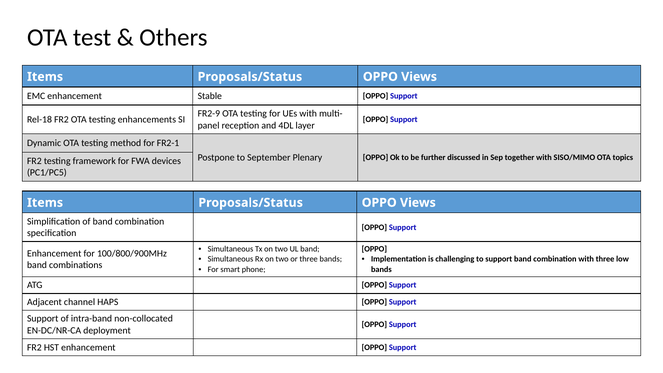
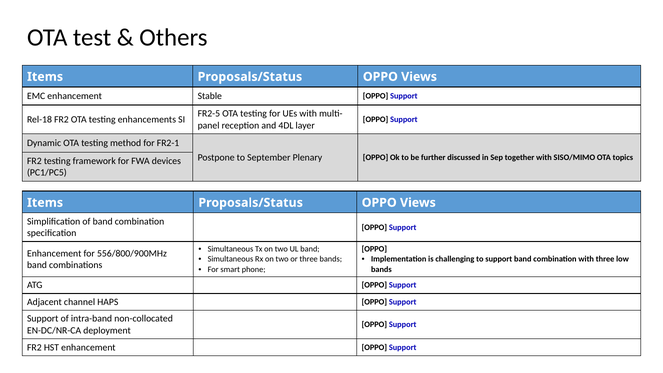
FR2-9: FR2-9 -> FR2-5 (209, 114)
100/800/900MHz: 100/800/900MHz -> 556/800/900MHz (132, 253)
